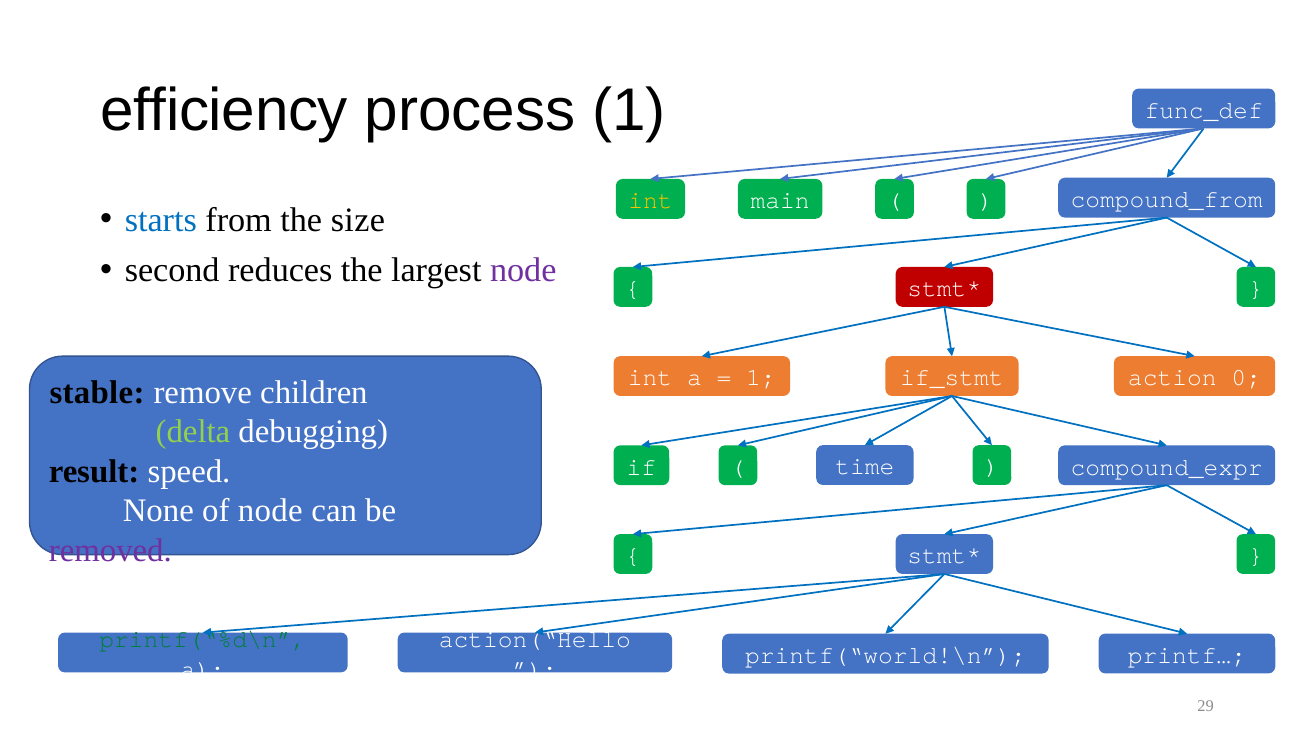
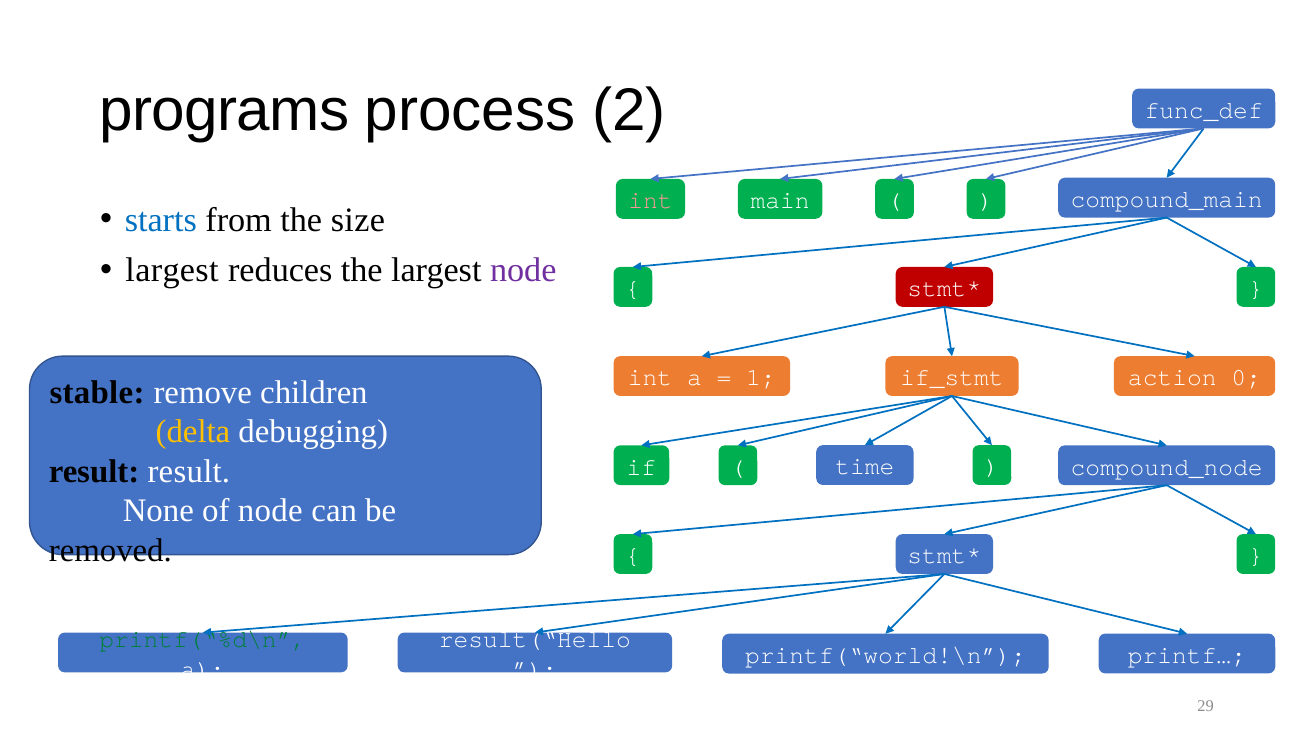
efficiency: efficiency -> programs (224, 110)
process 1: 1 -> 2 (629, 110)
int colour: yellow -> pink (650, 201)
compound_from: compound_from -> compound_main (1167, 199)
second: second -> largest (172, 271)
delta colour: light green -> yellow (193, 432)
result speed: speed -> result (189, 472)
compound_expr: compound_expr -> compound_node (1167, 467)
removed colour: purple -> black (110, 550)
action(“Hello: action(“Hello -> result(“Hello (535, 639)
